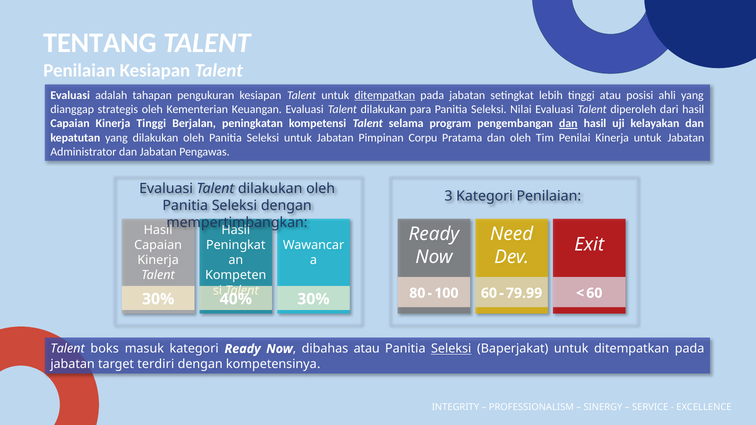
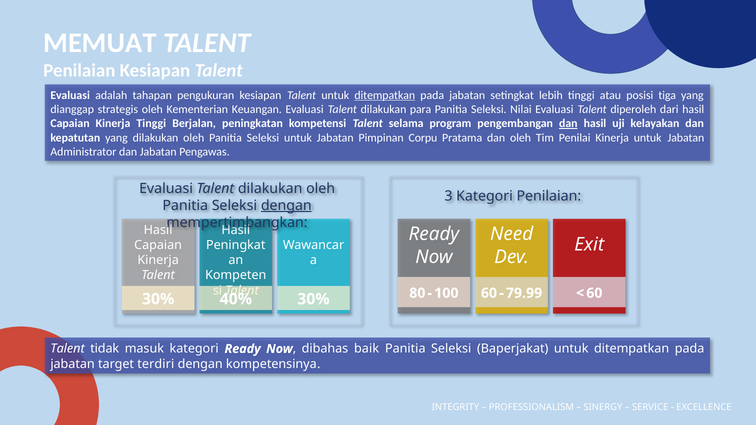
TENTANG: TENTANG -> MEMUAT (100, 43)
ahli: ahli -> tiga (667, 95)
dengan underline: none -> present (286, 206)
boks: boks -> tidak (105, 349)
dibahas atau: atau -> baik (367, 349)
Seleksi underline: present -> none (451, 349)
